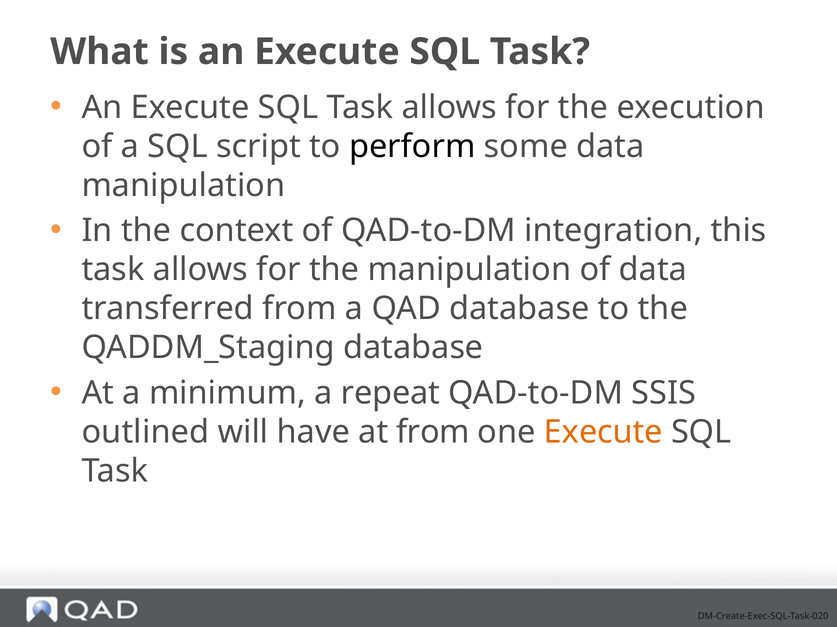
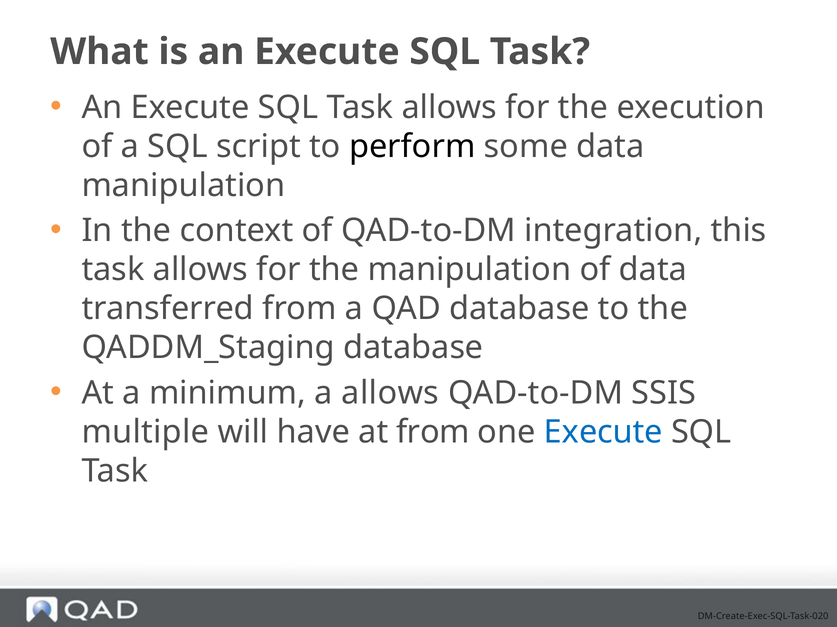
a repeat: repeat -> allows (390, 393)
outlined: outlined -> multiple (145, 432)
Execute colour: orange -> blue (603, 432)
